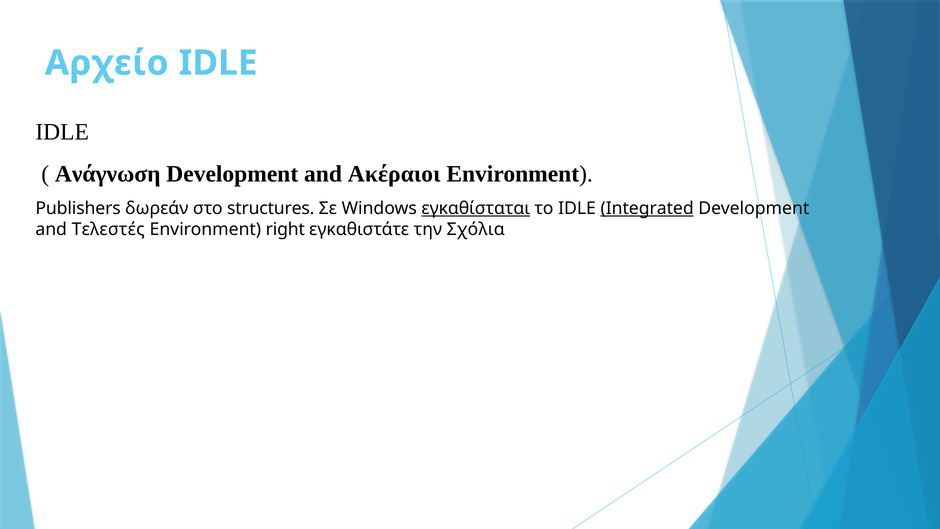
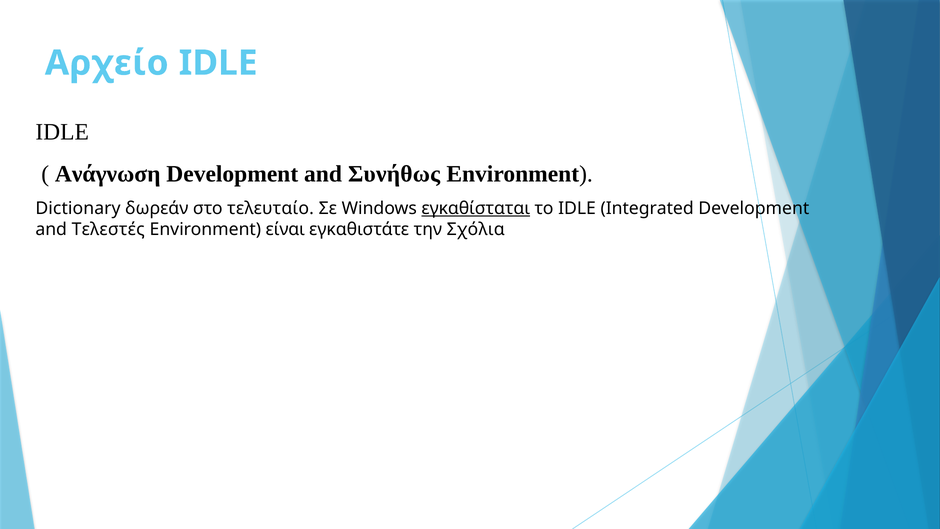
Ακέραιοι: Ακέραιοι -> Συνήθως (394, 174)
Publishers: Publishers -> Dictionary (78, 208)
structures: structures -> τελευταίο (271, 208)
Integrated underline: present -> none (647, 208)
right: right -> είναι (285, 229)
